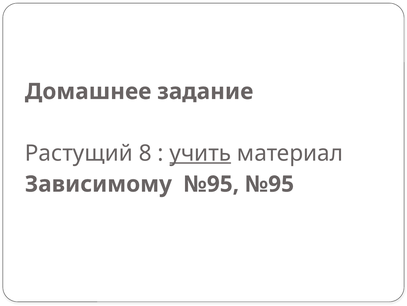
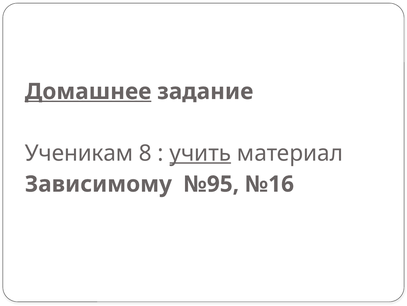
Домашнее underline: none -> present (88, 91)
Растущий: Растущий -> Ученикам (79, 153)
№95 №95: №95 -> №16 (269, 184)
